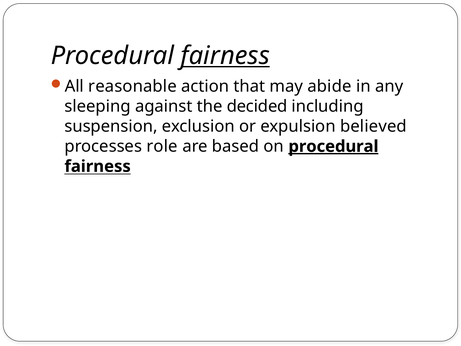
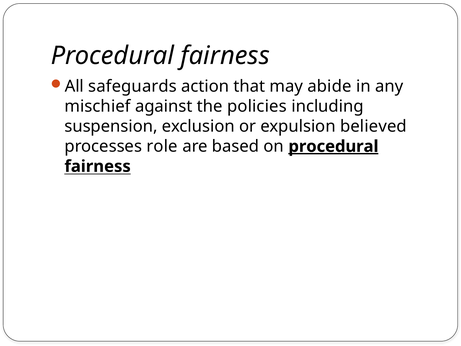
fairness underline: present -> none (225, 56)
reasonable: reasonable -> safeguards (133, 86)
sleeping: sleeping -> mischief (98, 106)
decided: decided -> policies (257, 106)
